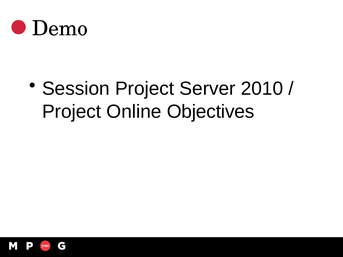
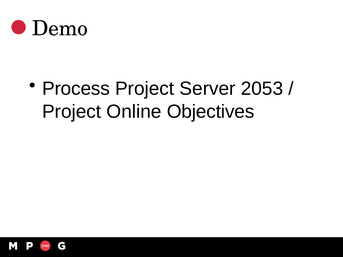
Session: Session -> Process (76, 89)
2010: 2010 -> 2053 (262, 89)
